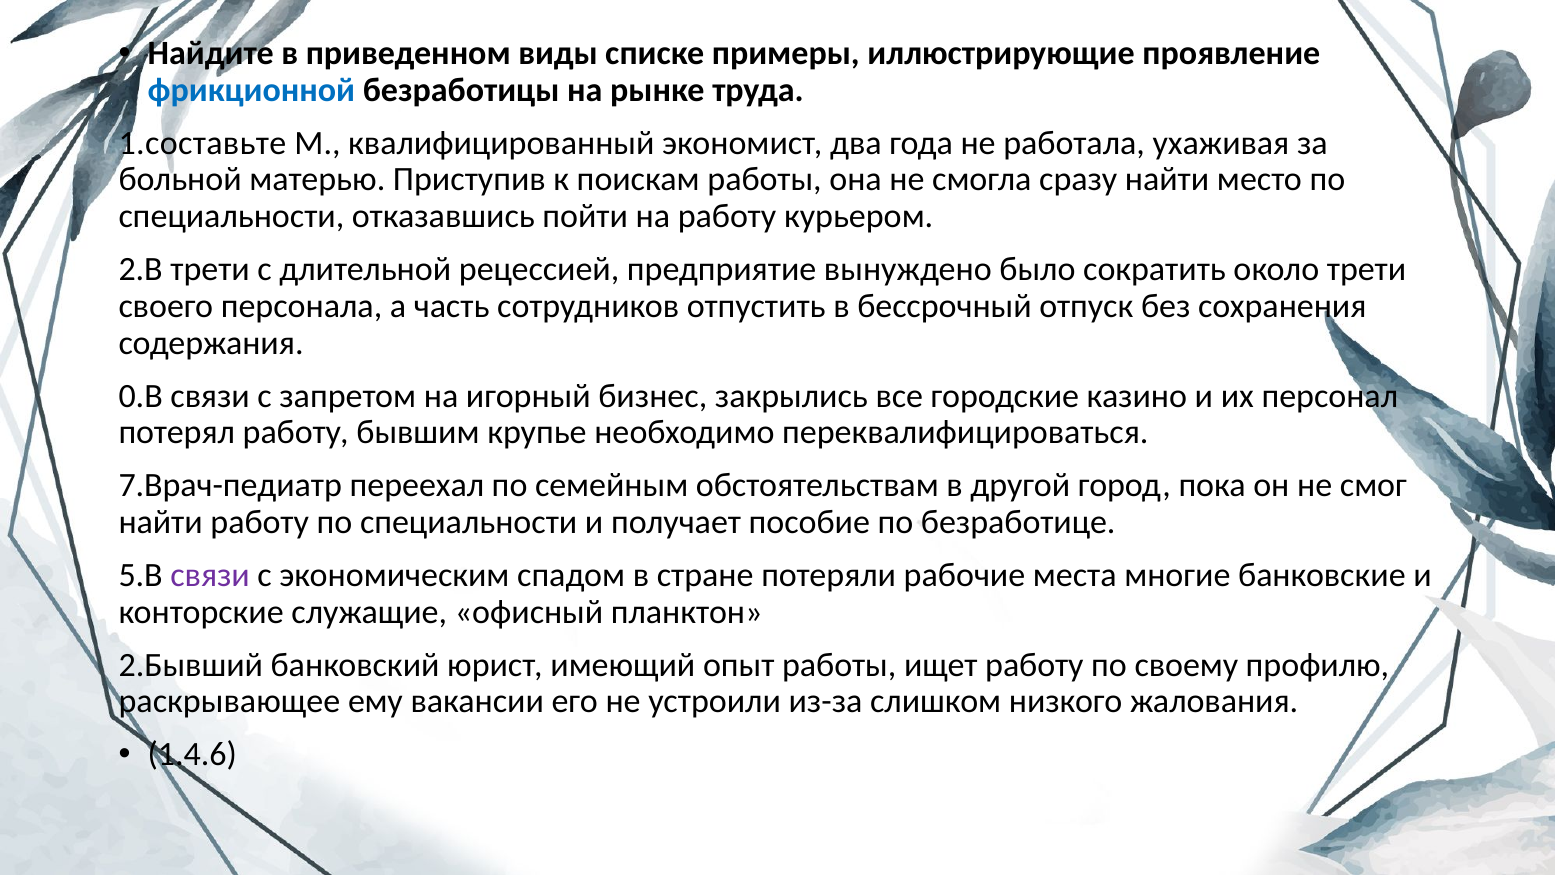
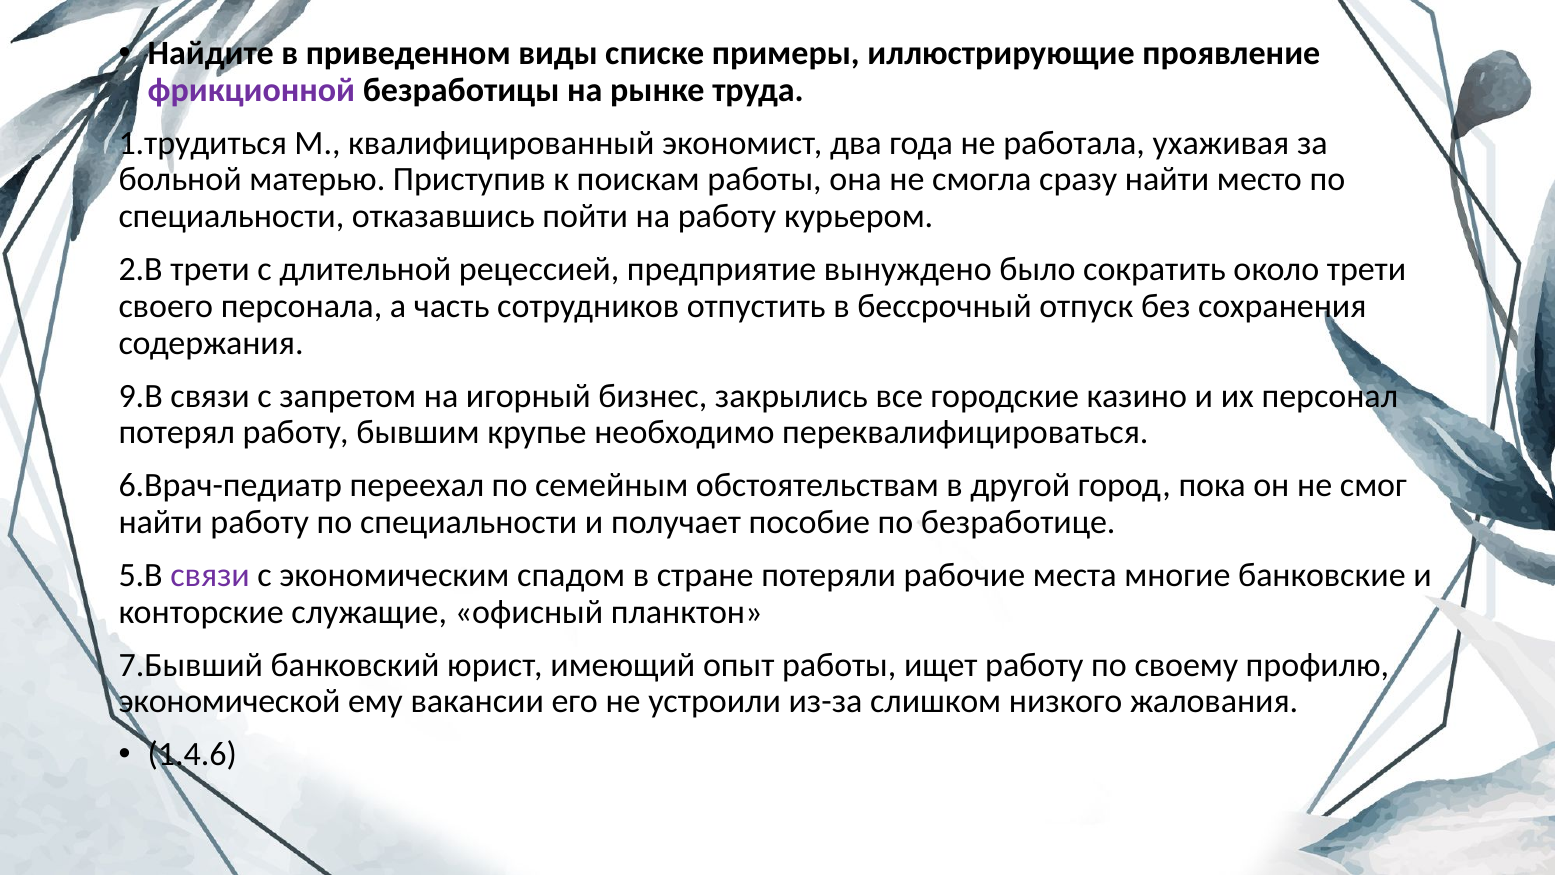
фрикционной colour: blue -> purple (251, 90)
1.составьте: 1.составьте -> 1.трудиться (203, 143)
0.В: 0.В -> 9.В (141, 396)
7.Врач-педиатр: 7.Врач-педиатр -> 6.Врач-педиатр (230, 485)
2.Бывший: 2.Бывший -> 7.Бывший (191, 665)
раскрывающее: раскрывающее -> экономической (230, 701)
